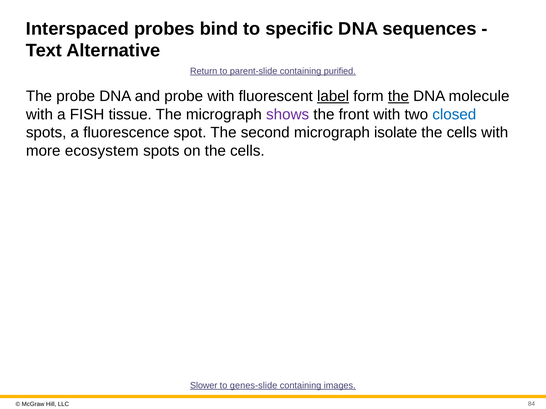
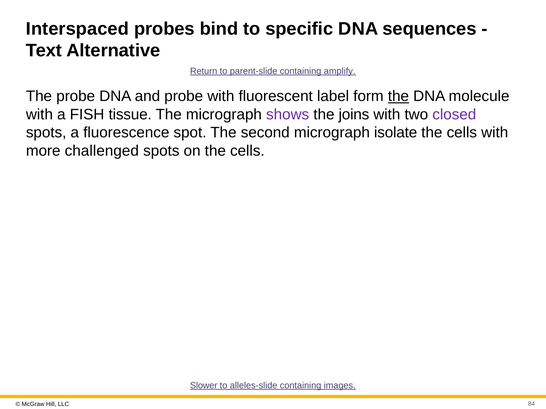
purified: purified -> amplify (340, 71)
label underline: present -> none (333, 96)
front: front -> joins (354, 115)
closed colour: blue -> purple (454, 115)
ecosystem: ecosystem -> challenged (102, 151)
genes-slide: genes-slide -> alleles-slide (254, 386)
